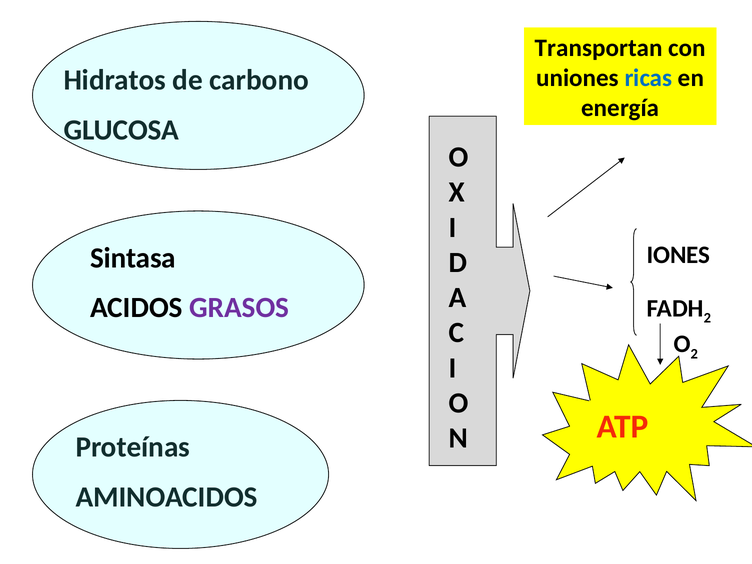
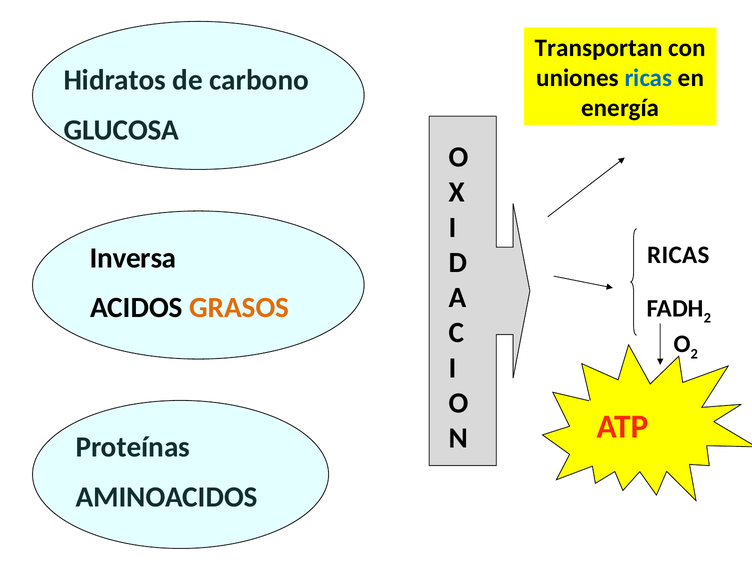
IONES: IONES -> RICAS (678, 255)
Sintasa: Sintasa -> Inversa (133, 258)
GRASOS colour: purple -> orange (239, 308)
